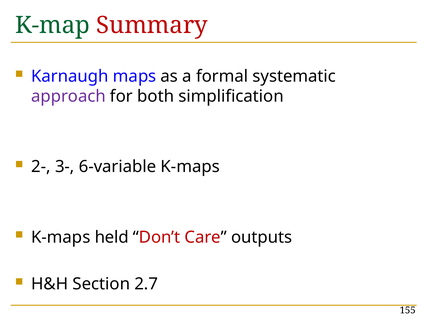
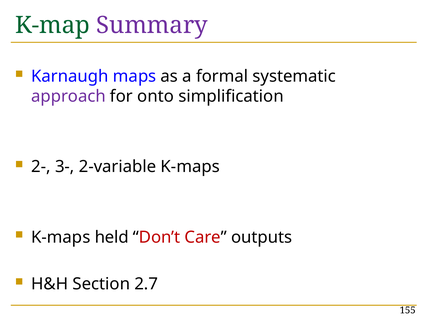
Summary colour: red -> purple (152, 25)
both: both -> onto (156, 96)
6-variable: 6-variable -> 2-variable (118, 167)
